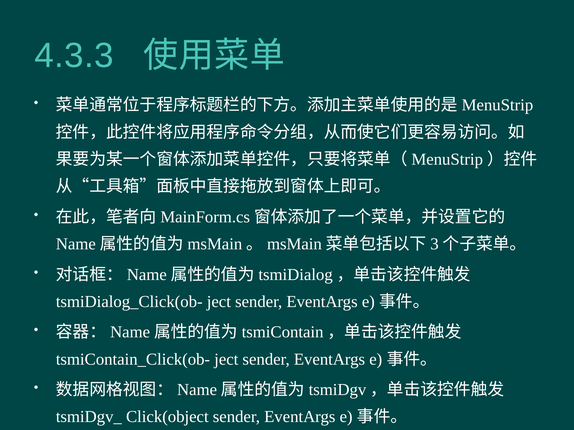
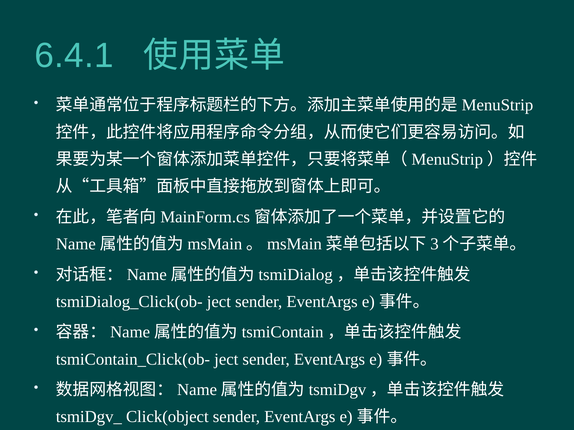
4.3.3: 4.3.3 -> 6.4.1 (74, 56)
